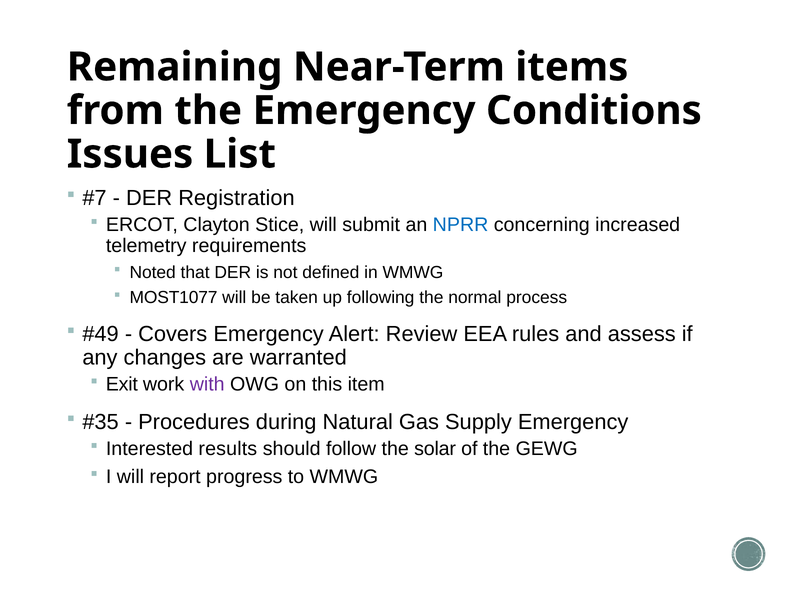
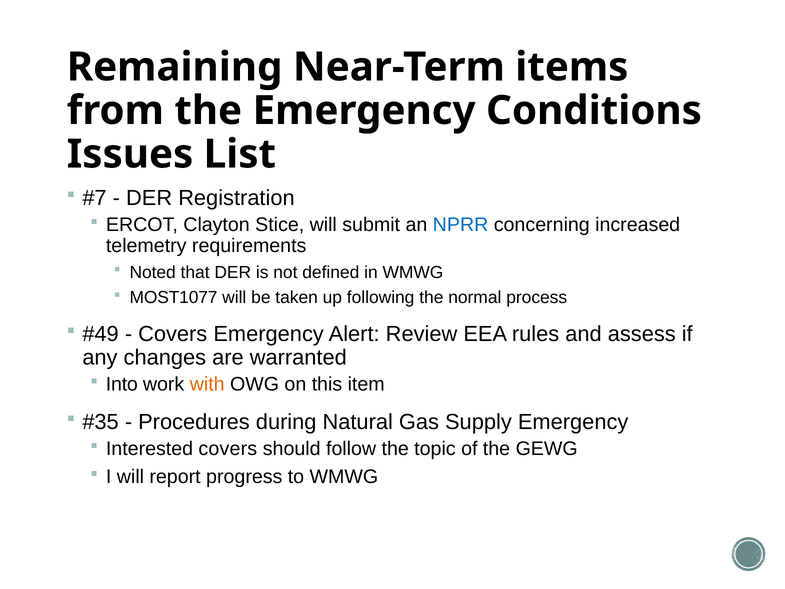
Exit: Exit -> Into (122, 384)
with colour: purple -> orange (207, 384)
Interested results: results -> covers (228, 449)
solar: solar -> topic (435, 449)
